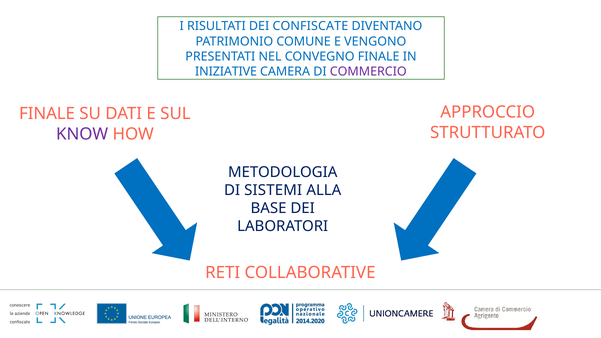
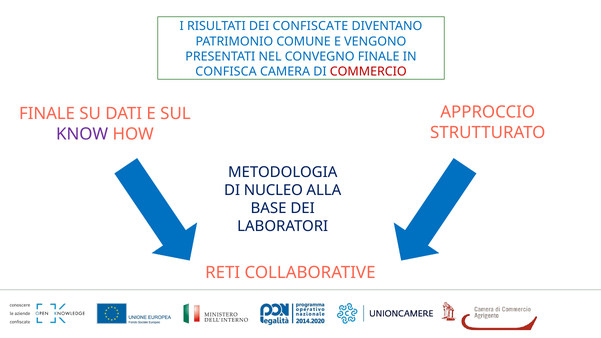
INIZIATIVE: INIZIATIVE -> CONFISCA (226, 71)
COMMERCIO colour: purple -> red (368, 71)
SISTEMI: SISTEMI -> NUCLEO (273, 190)
